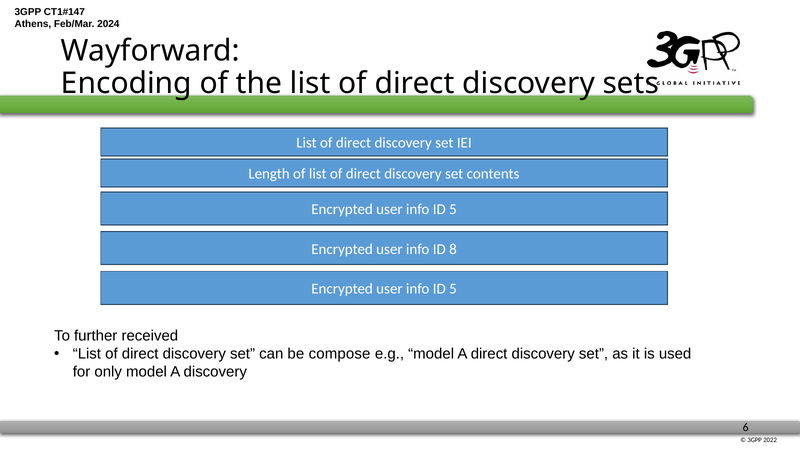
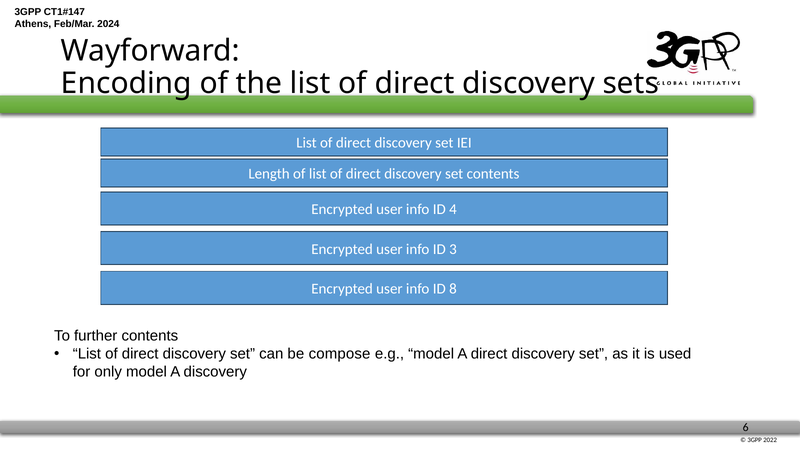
5: 5 -> 4 (453, 209)
8: 8 -> 3 (453, 249)
5: 5 -> 8 (453, 289)
further received: received -> contents (150, 336)
